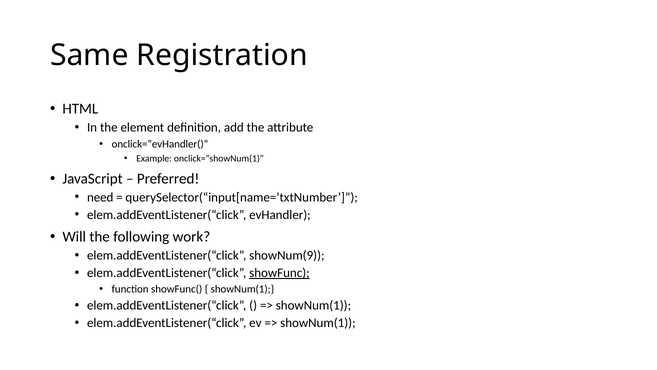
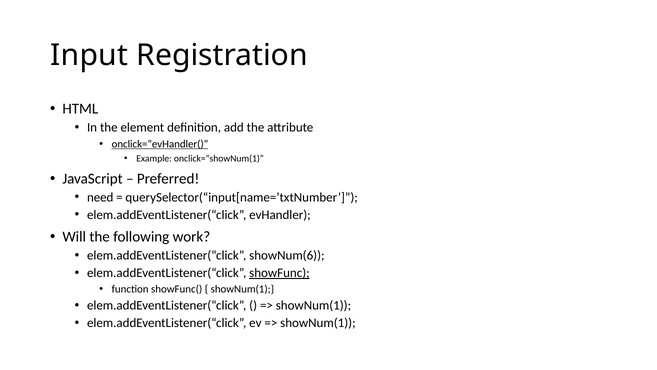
Same: Same -> Input (89, 55)
onclick=”evHandler( underline: none -> present (160, 144)
showNum(9: showNum(9 -> showNum(6 (287, 255)
